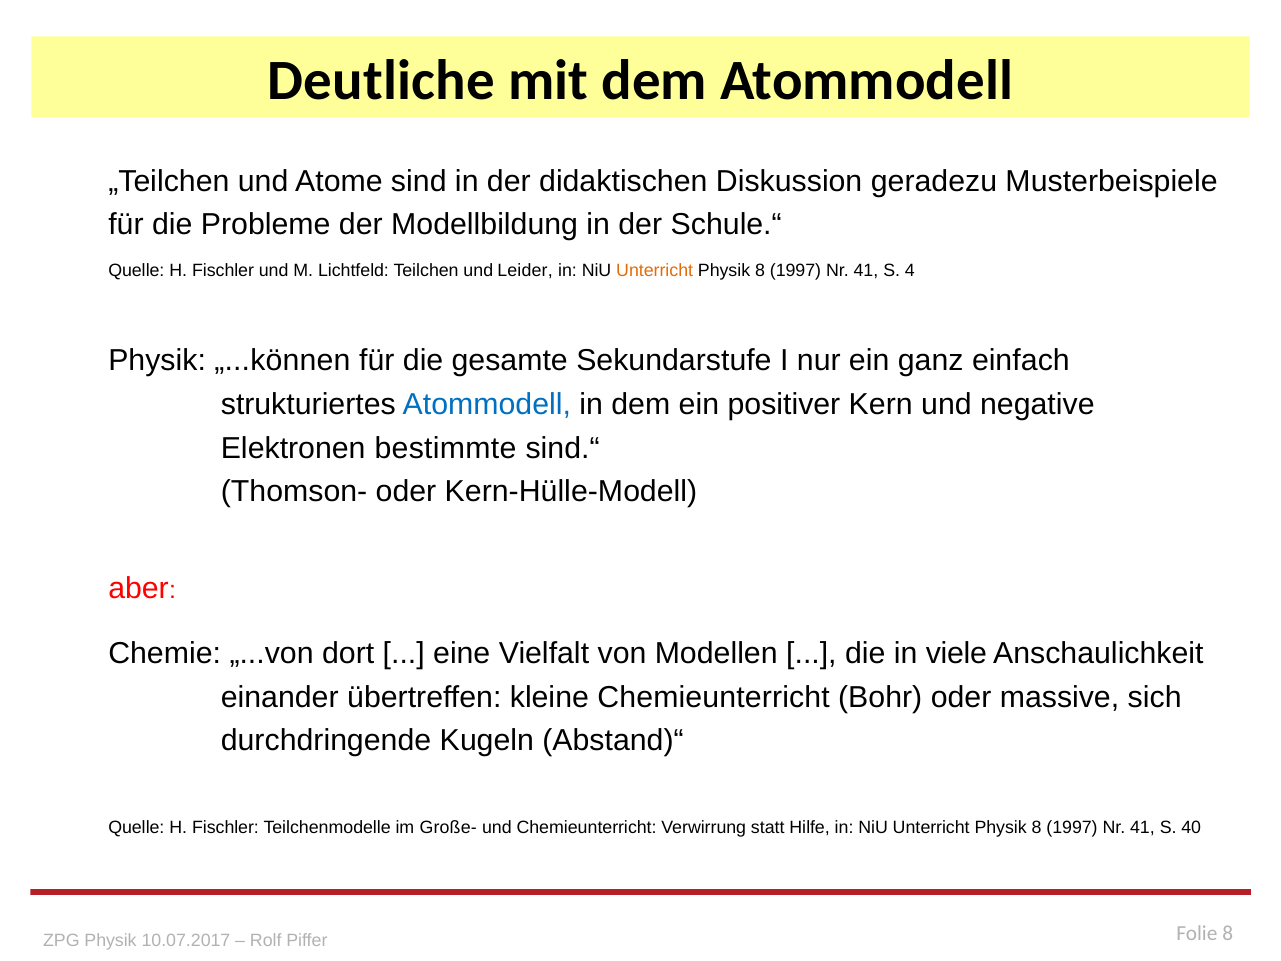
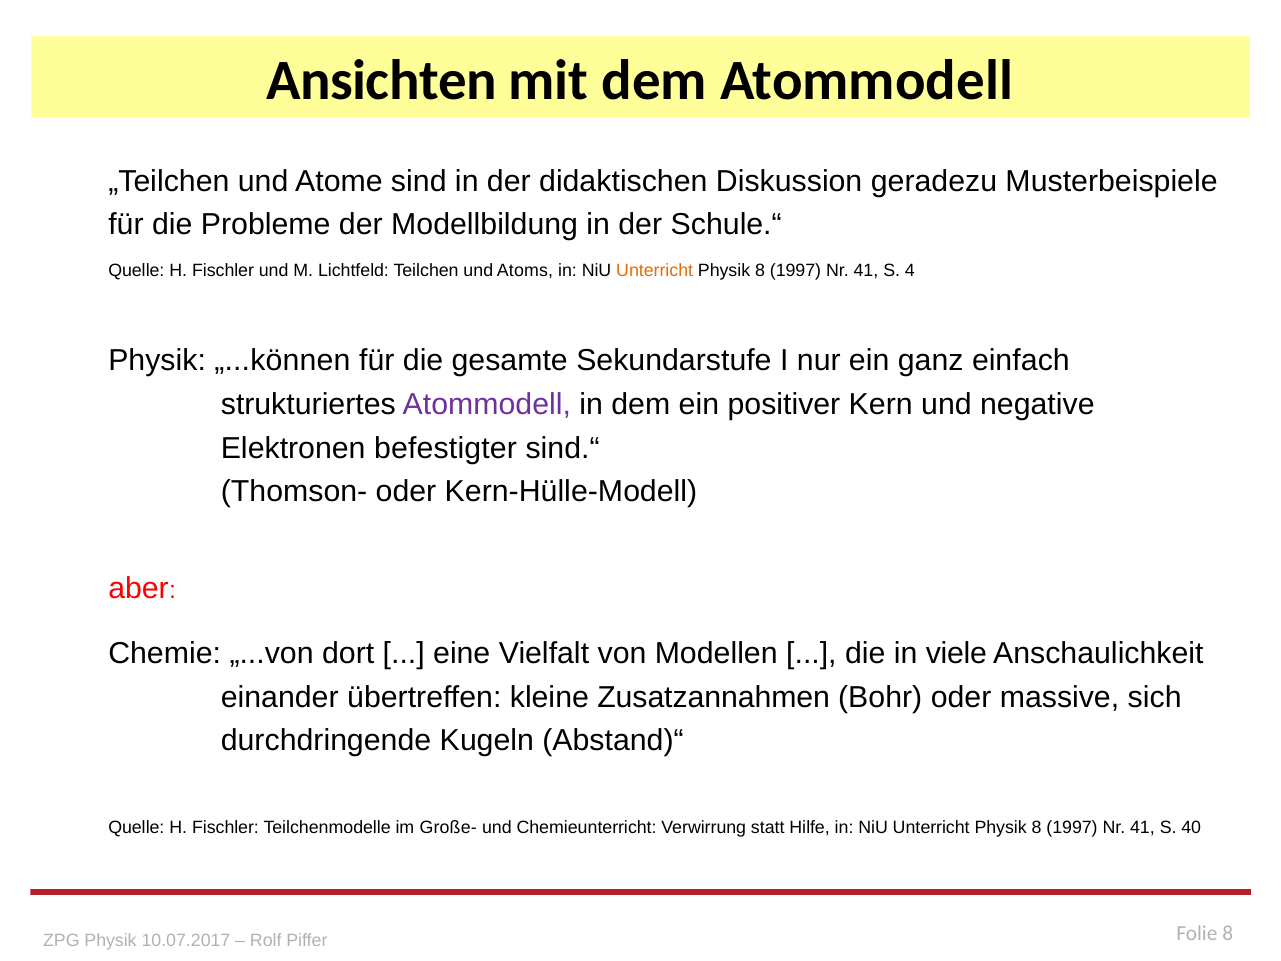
Deutliche: Deutliche -> Ansichten (382, 81)
Leider: Leider -> Atoms (525, 271)
Atommodell colour: blue -> purple (487, 404)
bestimmte: bestimmte -> befestigter (446, 448)
kleine Chemieunterricht: Chemieunterricht -> Zusatzannahmen (714, 697)
